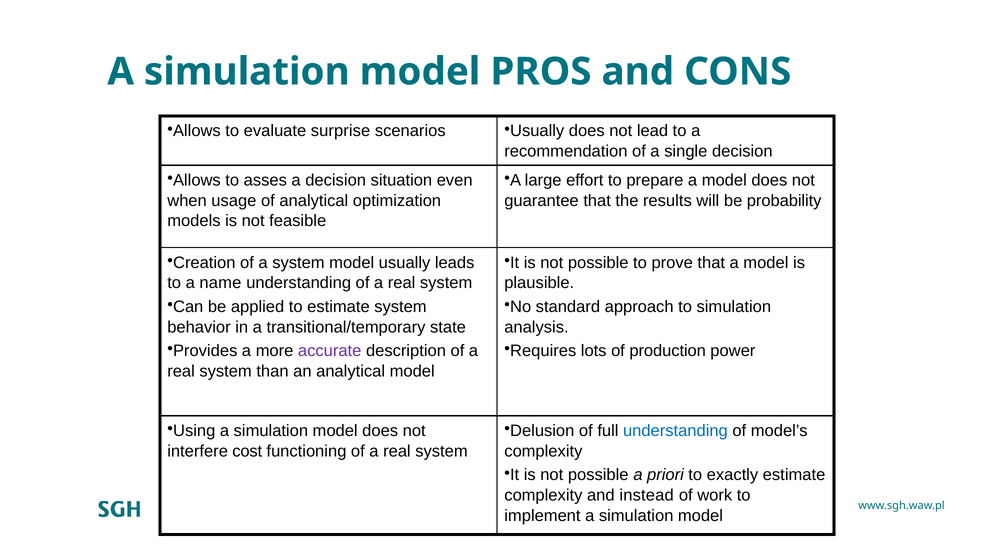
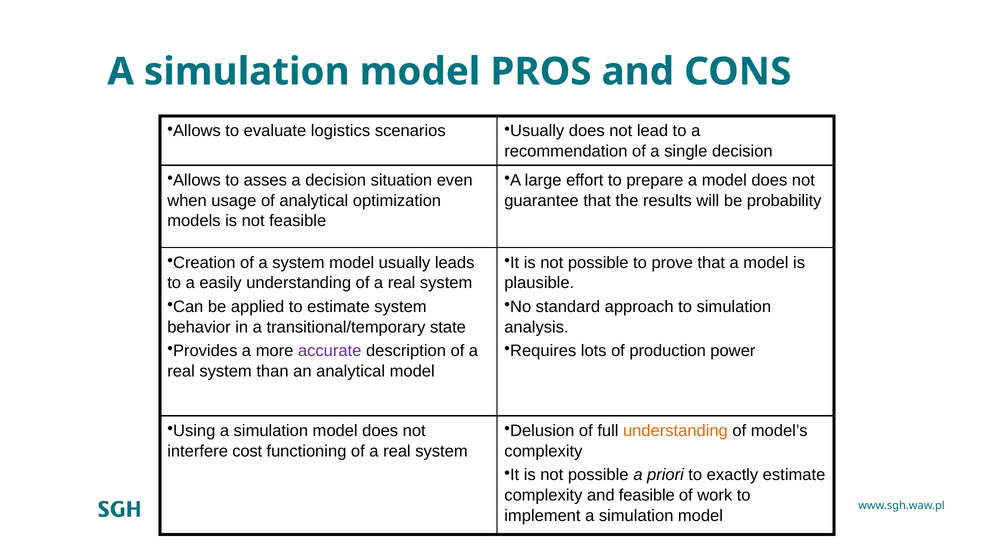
surprise: surprise -> logistics (341, 131)
name: name -> easily (220, 283)
understanding colour: blue -> orange (675, 431)
and instead: instead -> feasible (647, 495)
